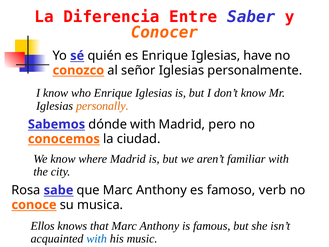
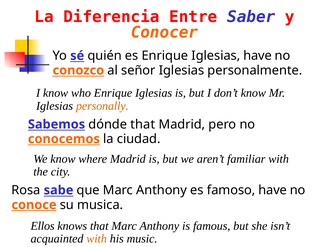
dónde with: with -> that (143, 124)
famoso verb: verb -> have (273, 190)
with colour: blue -> orange (97, 239)
